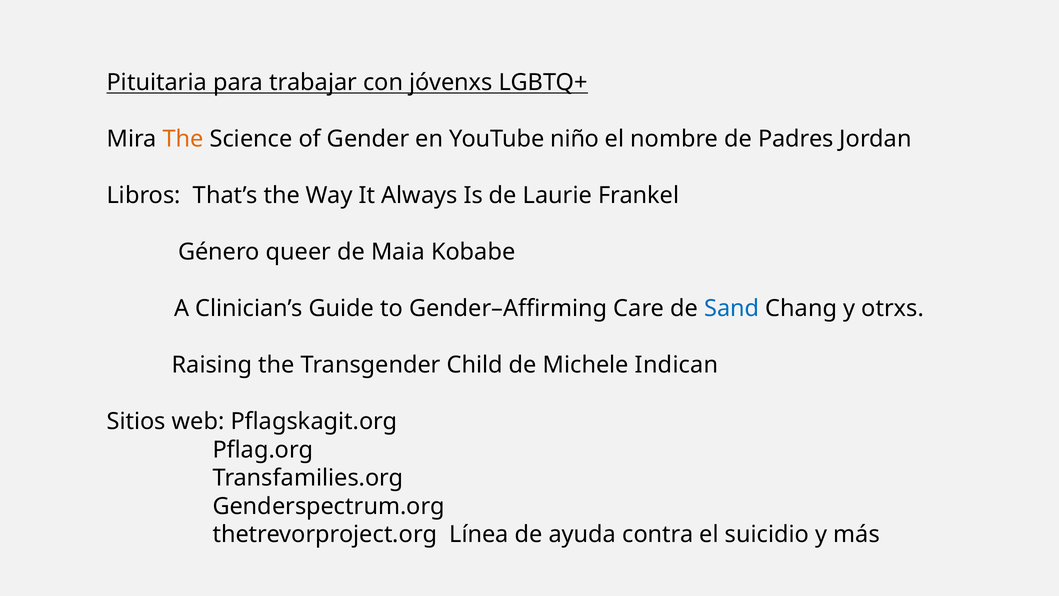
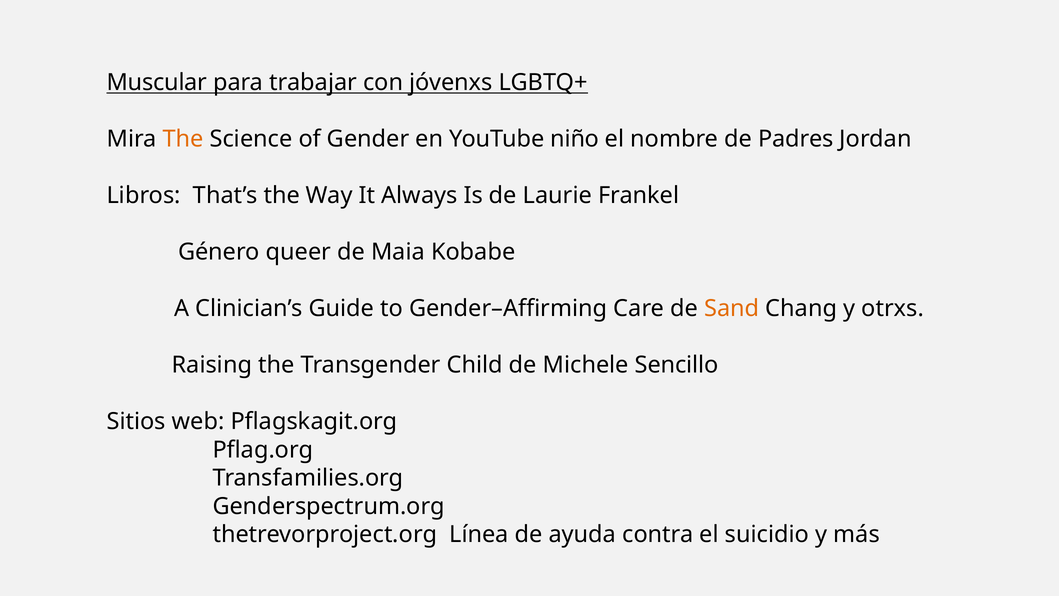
Pituitaria: Pituitaria -> Muscular (157, 82)
Sand colour: blue -> orange (732, 308)
Indican: Indican -> Sencillo (677, 365)
